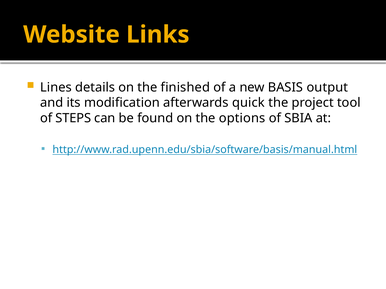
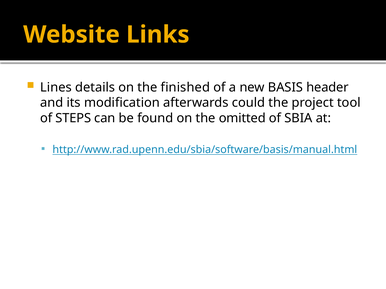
output: output -> header (327, 87)
quick: quick -> could (248, 103)
options: options -> omitted (242, 118)
